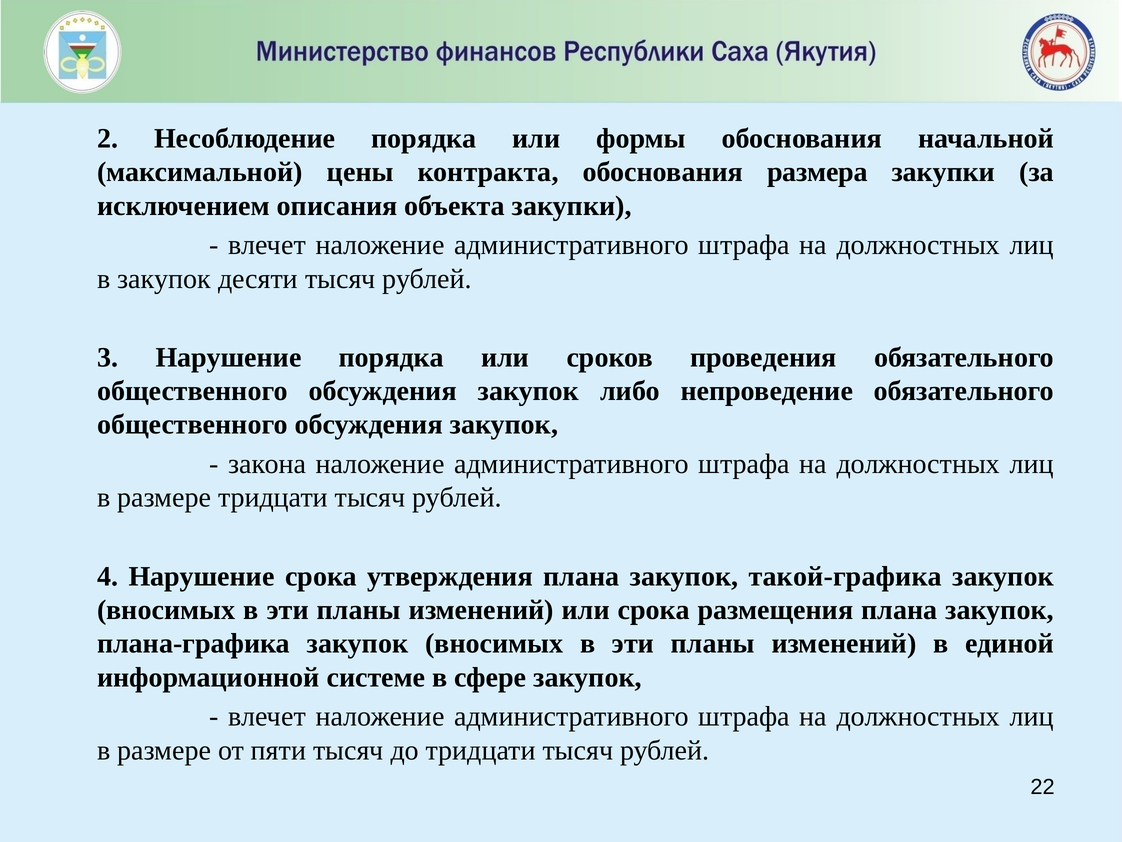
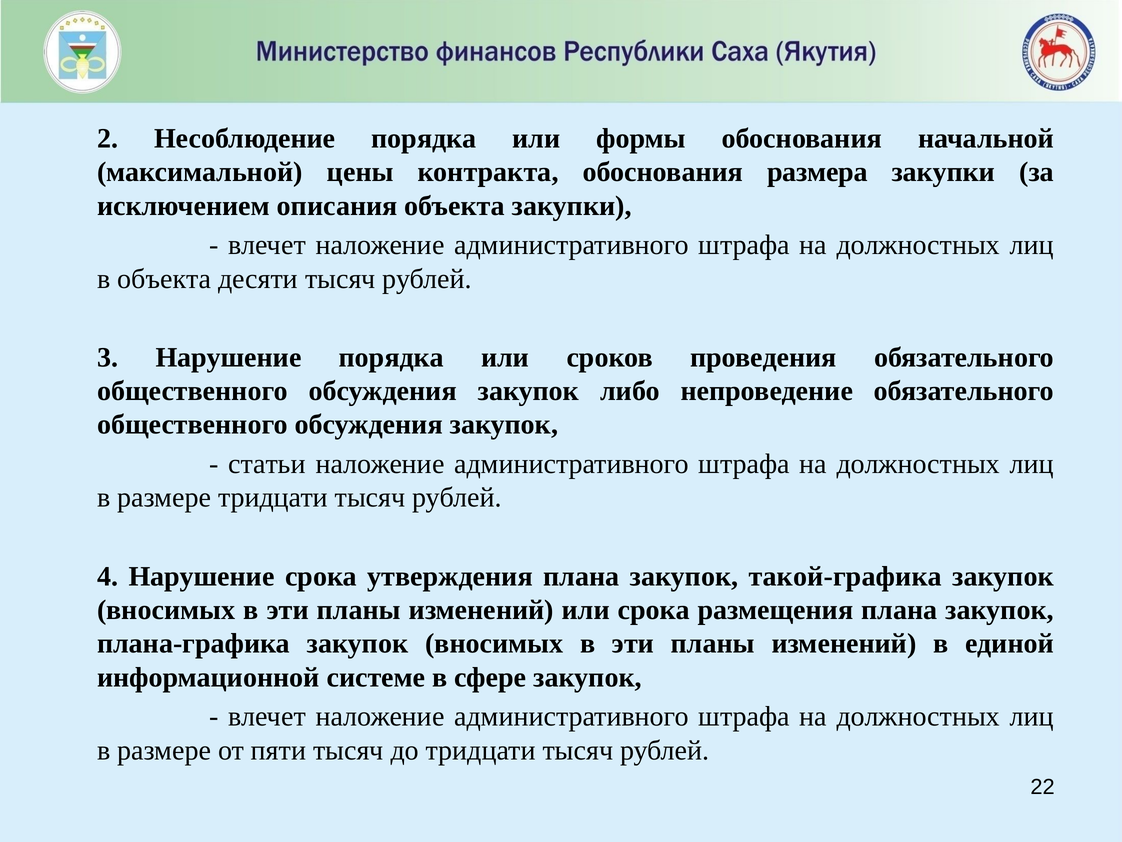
в закупок: закупок -> объекта (164, 279)
закона: закона -> статьи (267, 464)
